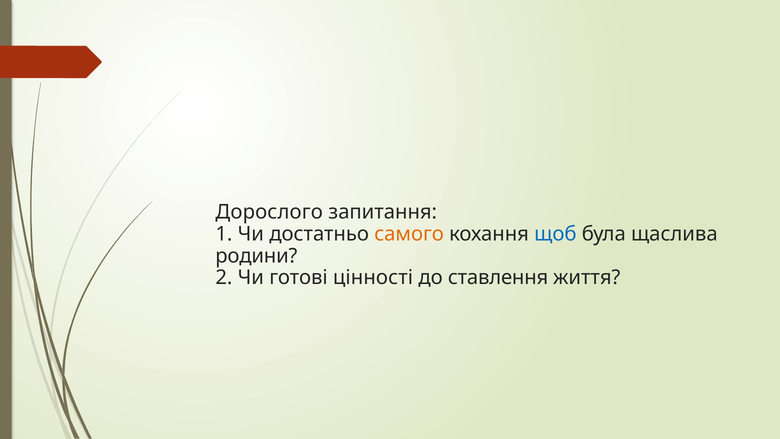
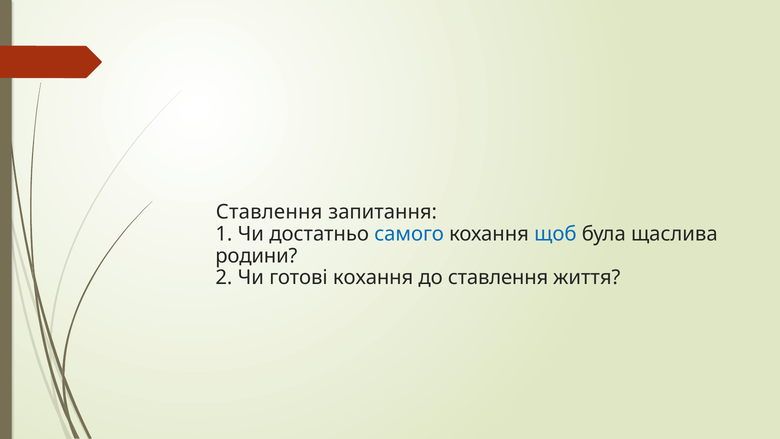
Дорослого: Дорослого -> Ставлення (269, 212)
самого colour: orange -> blue (409, 234)
готові цінності: цінності -> кохання (373, 278)
